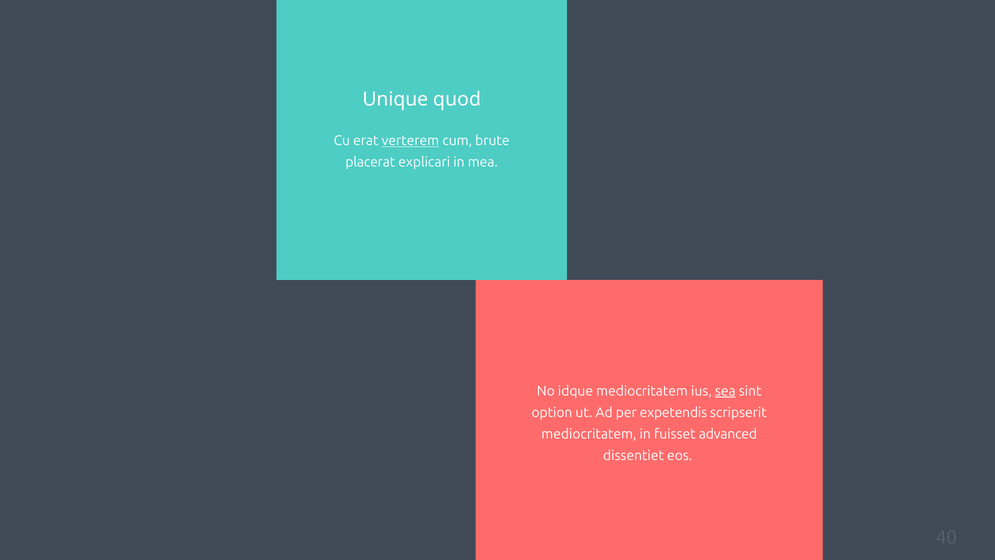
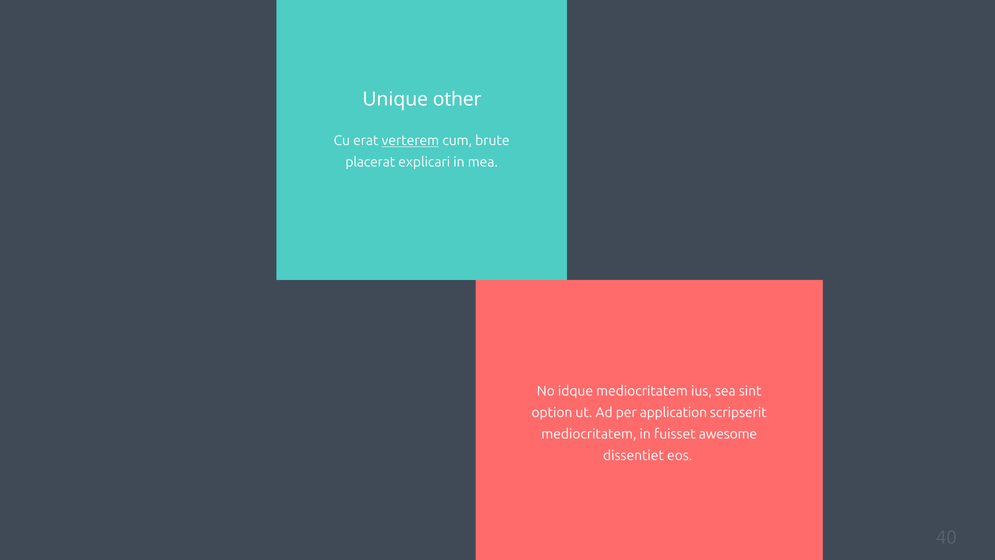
quod: quod -> other (457, 99)
sea underline: present -> none (725, 391)
expetendis: expetendis -> application (673, 412)
advanced: advanced -> awesome (728, 434)
